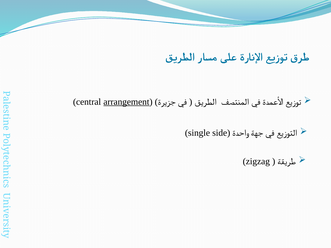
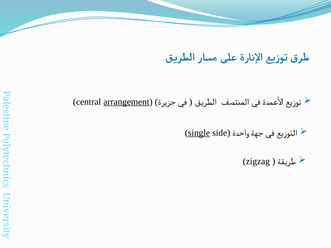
single underline: none -> present (199, 133)
